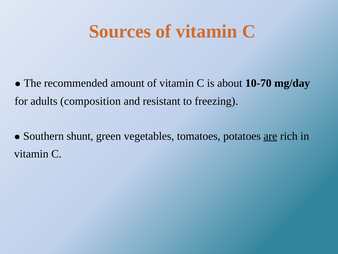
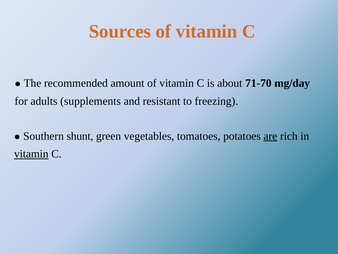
10-70: 10-70 -> 71-70 (258, 83)
composition: composition -> supplements (91, 101)
vitamin underline: none -> present (31, 154)
